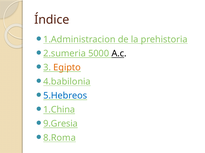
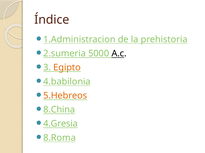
5.Hebreos colour: blue -> orange (65, 96)
1.China: 1.China -> 8.China (59, 110)
9.Gresia: 9.Gresia -> 4.Gresia (61, 124)
